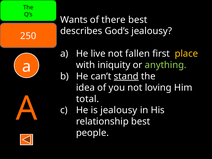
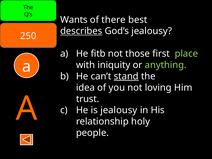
describes underline: none -> present (81, 31)
live: live -> fitb (98, 54)
fallen: fallen -> those (138, 54)
place colour: yellow -> light green (186, 54)
total: total -> trust (88, 99)
relationship best: best -> holy (141, 122)
